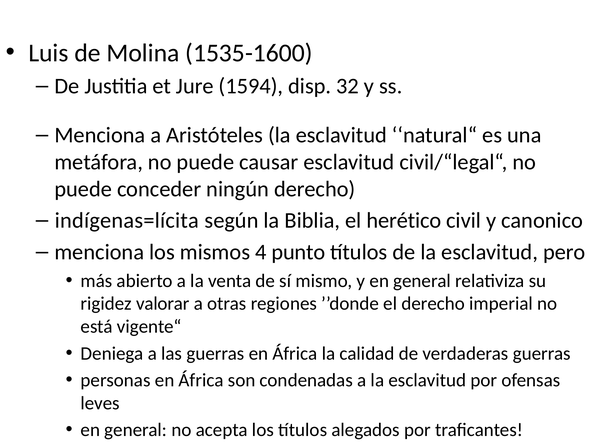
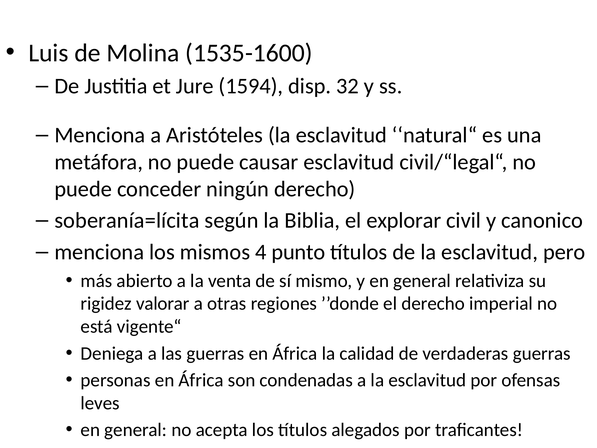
indígenas=lícita: indígenas=lícita -> soberanía=lícita (127, 220)
herético: herético -> explorar (404, 220)
